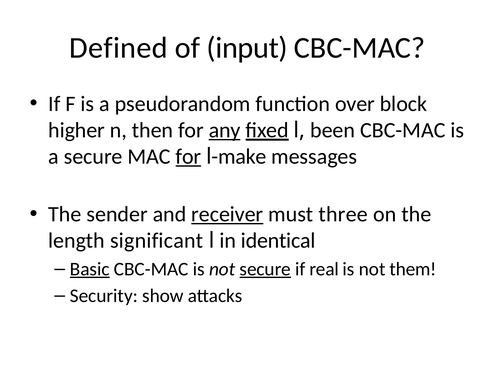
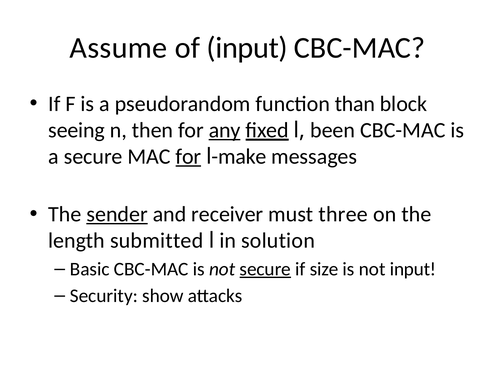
Defined: Defined -> Assume (119, 48)
over: over -> than (355, 104)
higher: higher -> seeing (77, 130)
sender underline: none -> present (117, 214)
receiver underline: present -> none (227, 214)
significant: significant -> submitted (157, 241)
identical: identical -> solution (278, 241)
Basic underline: present -> none (90, 269)
real: real -> size (324, 269)
not them: them -> input (413, 269)
